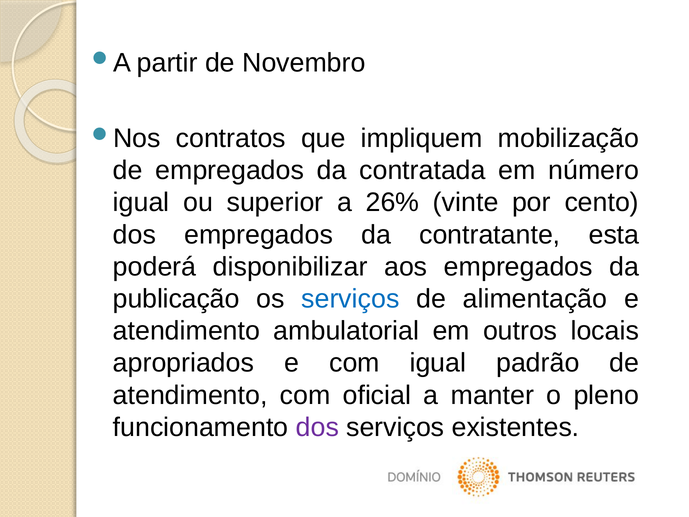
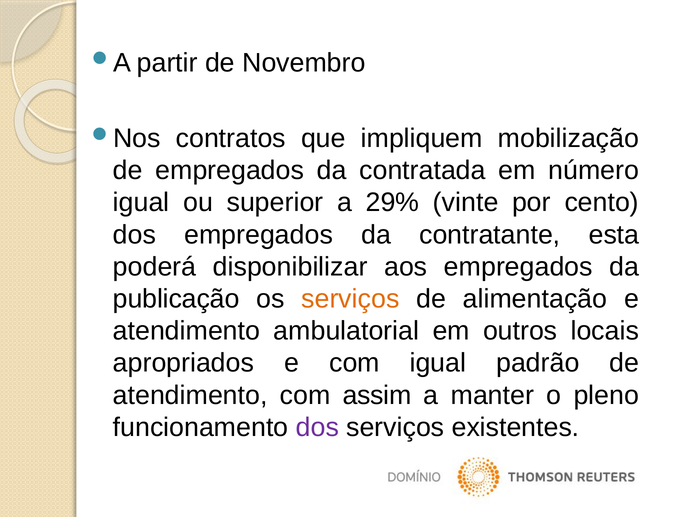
26%: 26% -> 29% (392, 202)
serviços colour: blue -> orange (350, 299)
oficial: oficial -> assim (377, 395)
